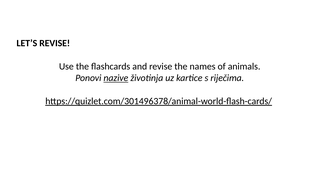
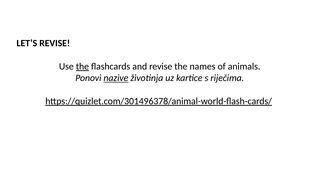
the underline: none -> present (82, 66)
